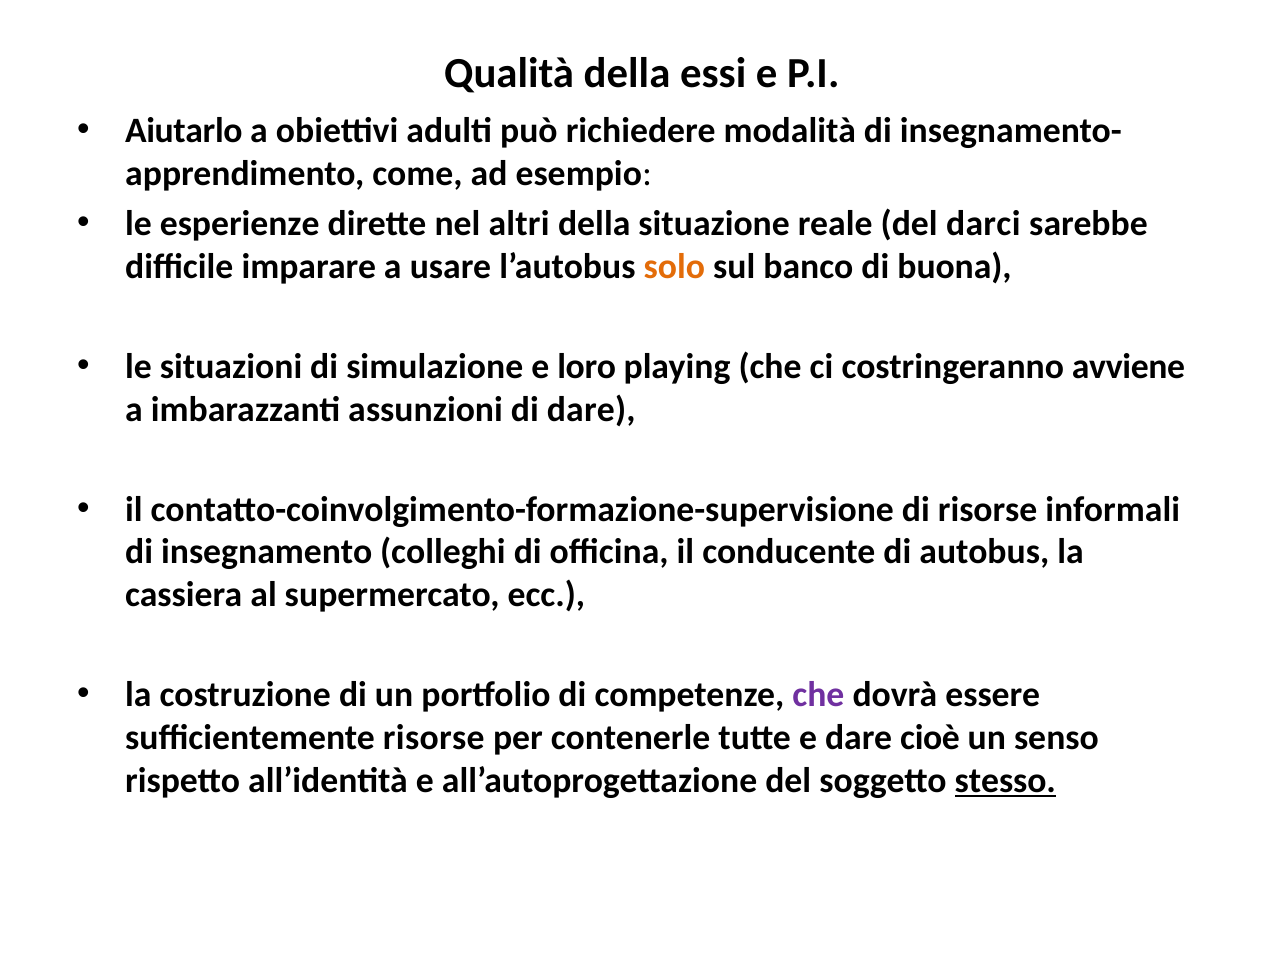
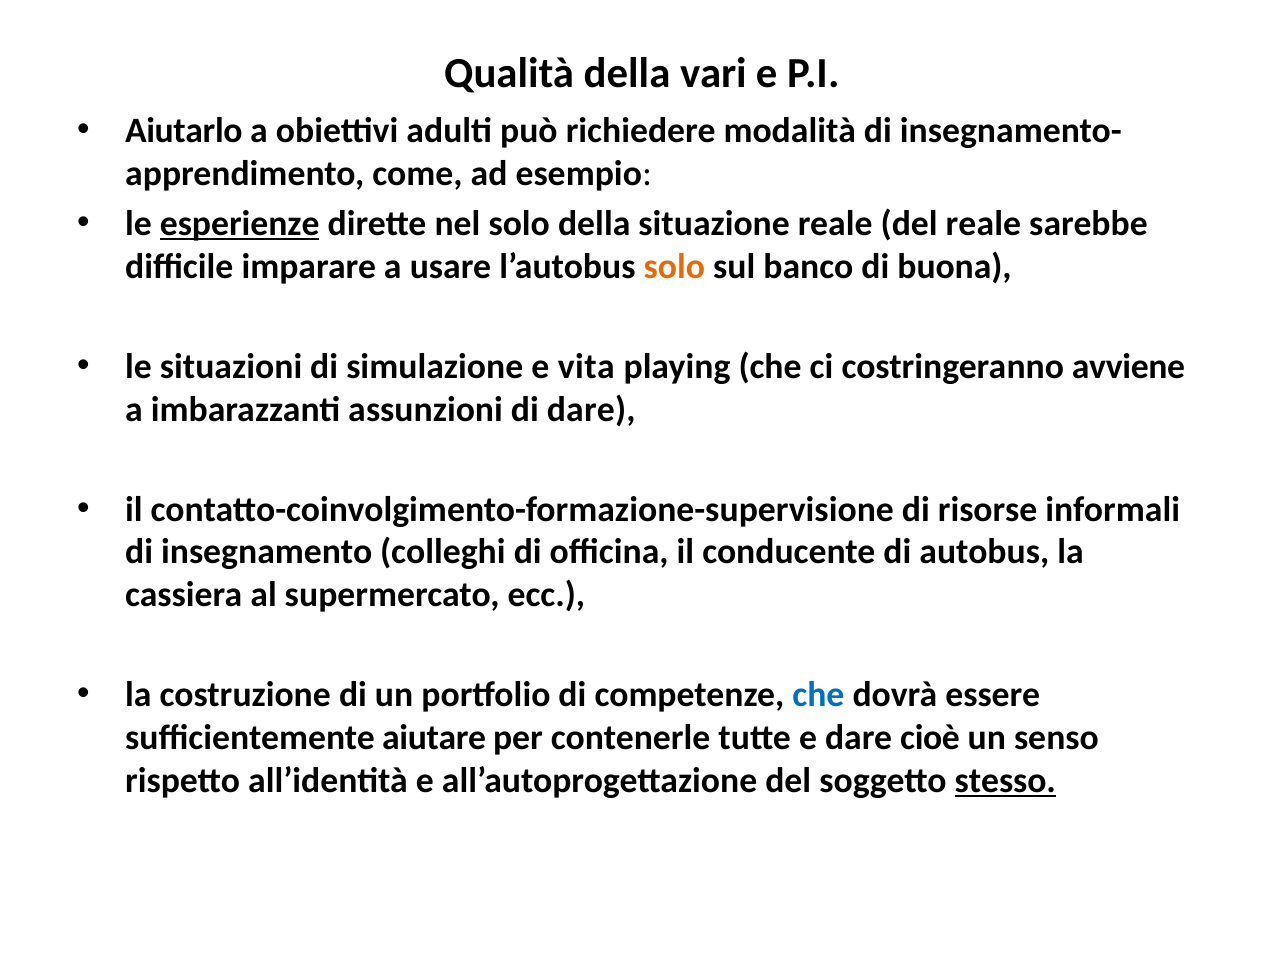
essi: essi -> vari (713, 74)
esperienze underline: none -> present (240, 224)
nel altri: altri -> solo (519, 224)
del darci: darci -> reale (983, 224)
loro: loro -> vita (586, 366)
che colour: purple -> blue (818, 695)
sufficientemente risorse: risorse -> aiutare (434, 738)
